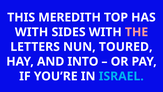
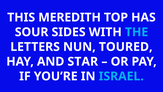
WITH: WITH -> SOUR (32, 32)
THE colour: pink -> light blue (137, 32)
INTO: INTO -> STAR (83, 61)
